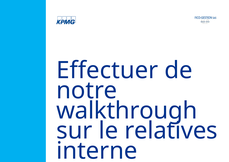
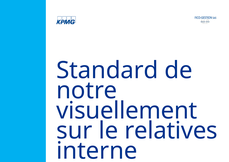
Effectuer: Effectuer -> Standard (107, 70)
walkthrough: walkthrough -> visuellement (127, 111)
